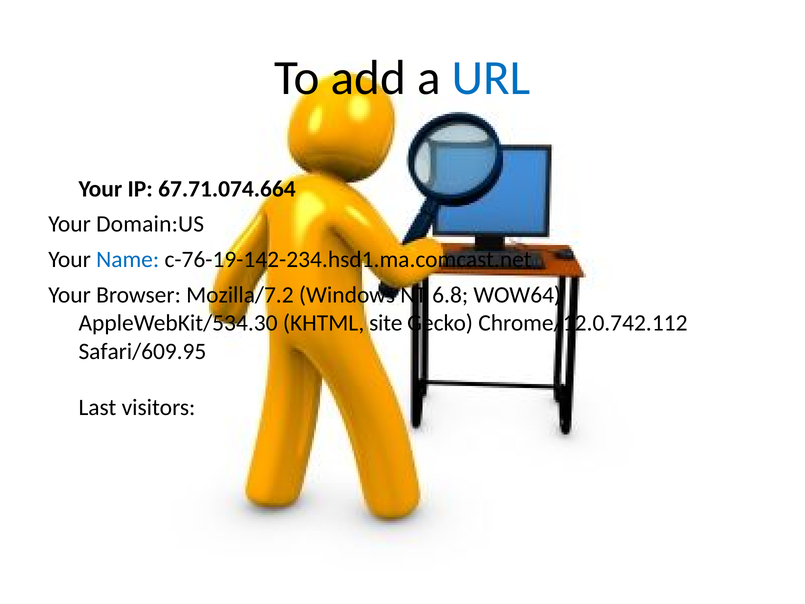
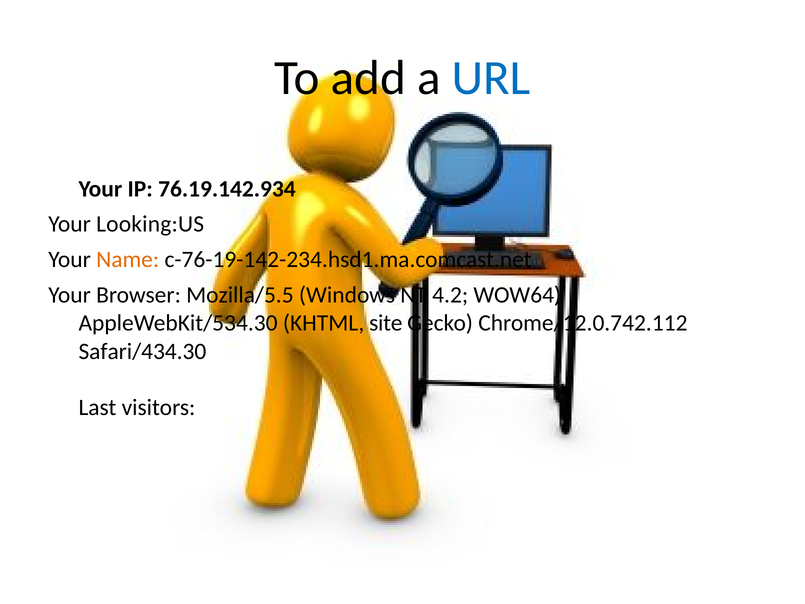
67.71.074.664: 67.71.074.664 -> 76.19.142.934 (227, 189)
Domain:US: Domain:US -> Looking:US (150, 224)
Name colour: blue -> orange (128, 259)
Mozilla/7.2: Mozilla/7.2 -> Mozilla/5.5 (240, 295)
6.8: 6.8 -> 4.2 (450, 295)
Safari/609.95: Safari/609.95 -> Safari/434.30 (142, 351)
